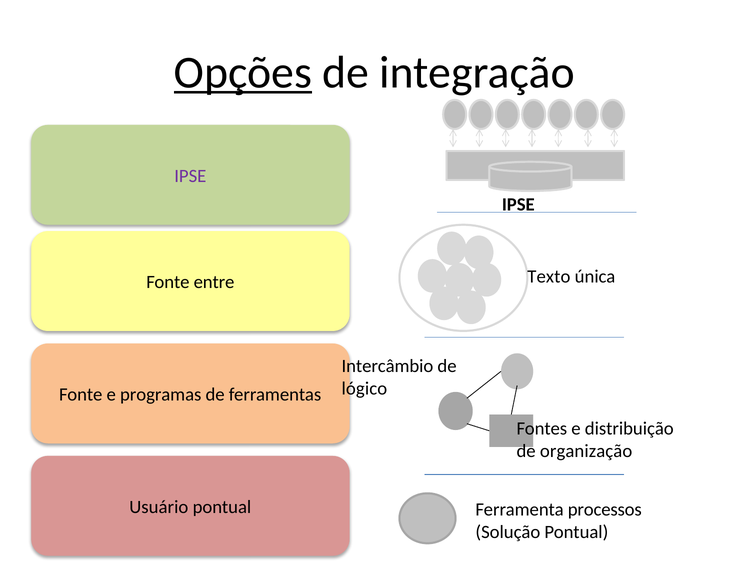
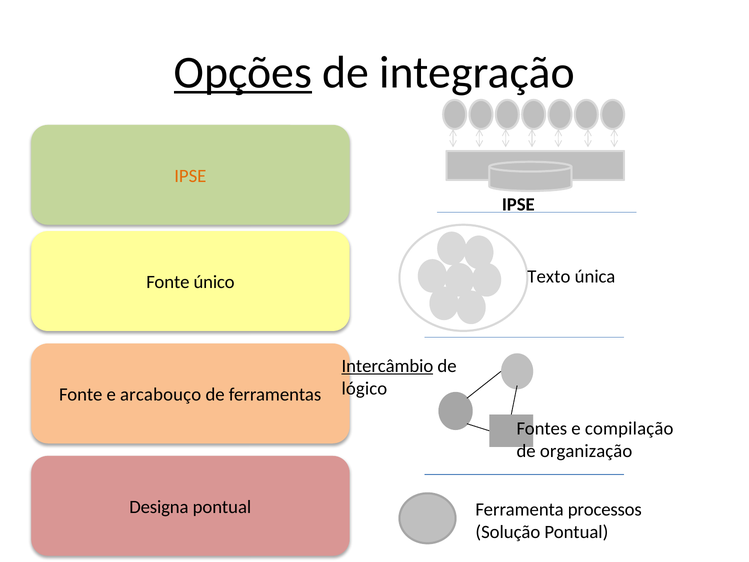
IPSE colour: purple -> orange (190, 176)
entre: entre -> único (214, 282)
Intercâmbio underline: none -> present (387, 366)
programas: programas -> arcabouço (161, 395)
distribuição: distribuição -> compilação (629, 428)
Usuário: Usuário -> Designa (159, 507)
